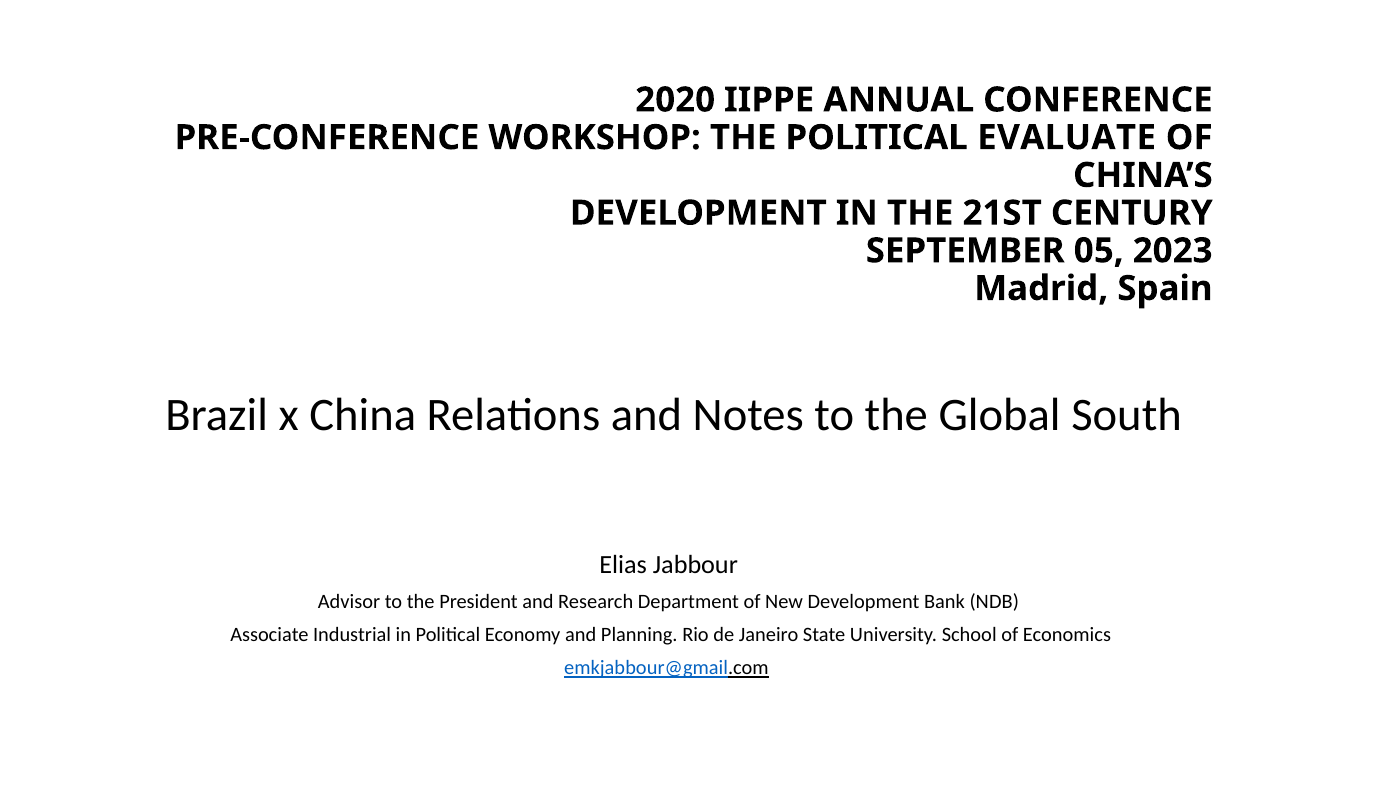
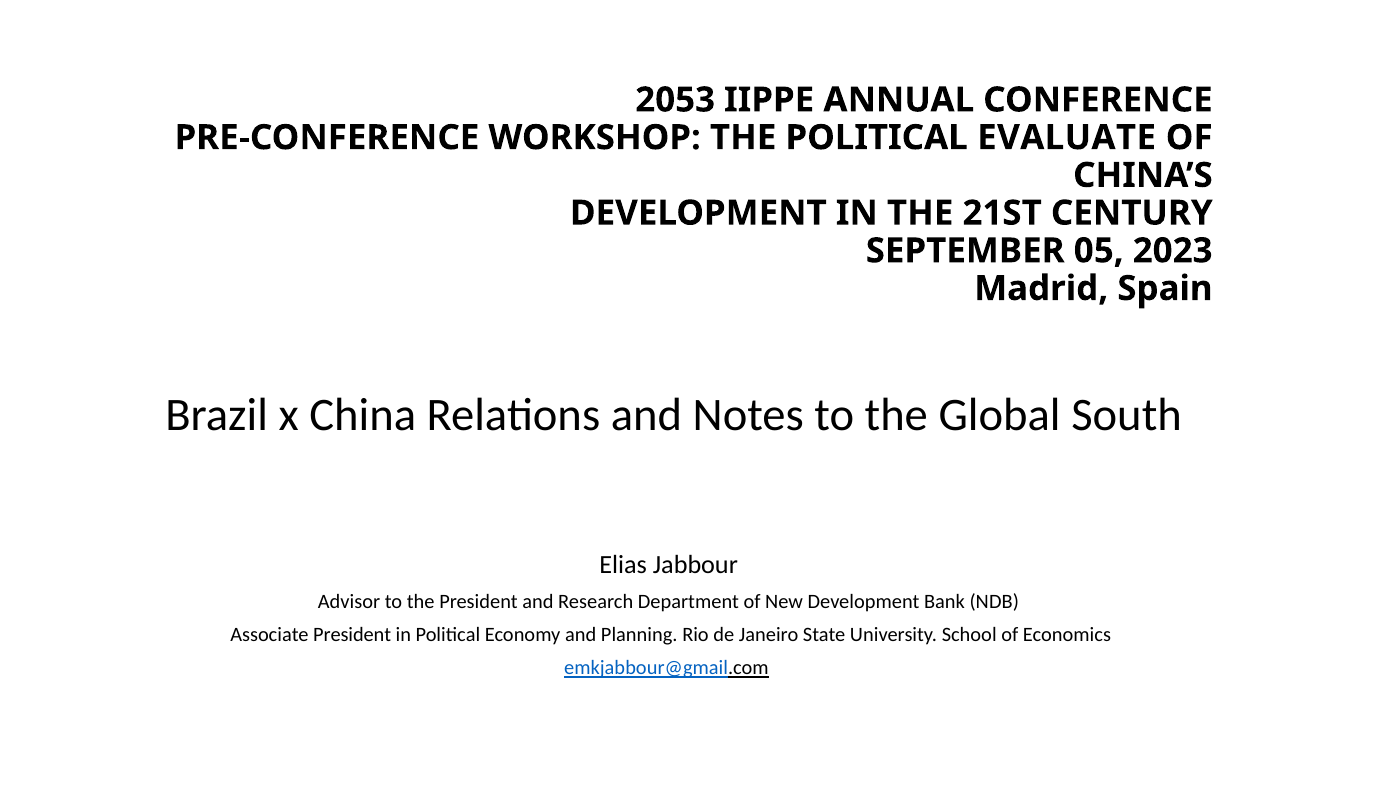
2020: 2020 -> 2053 (675, 100)
Associate Industrial: Industrial -> President (352, 635)
